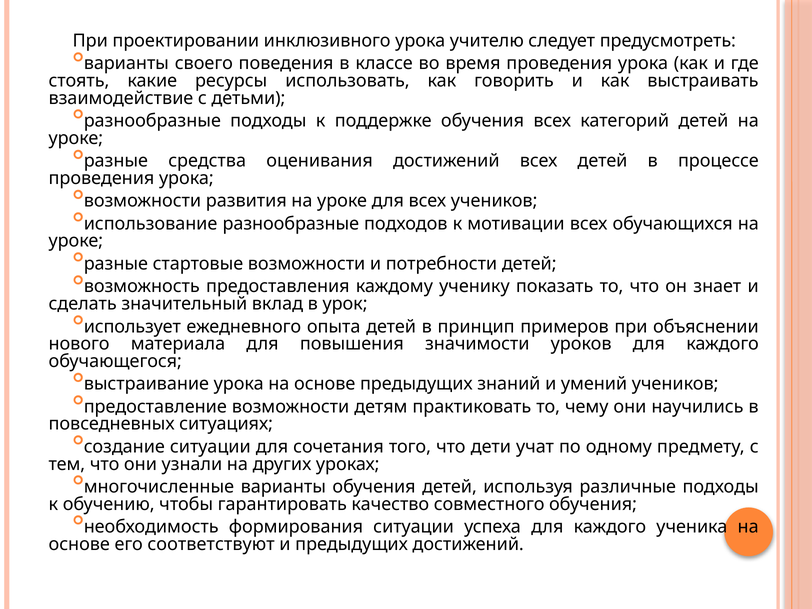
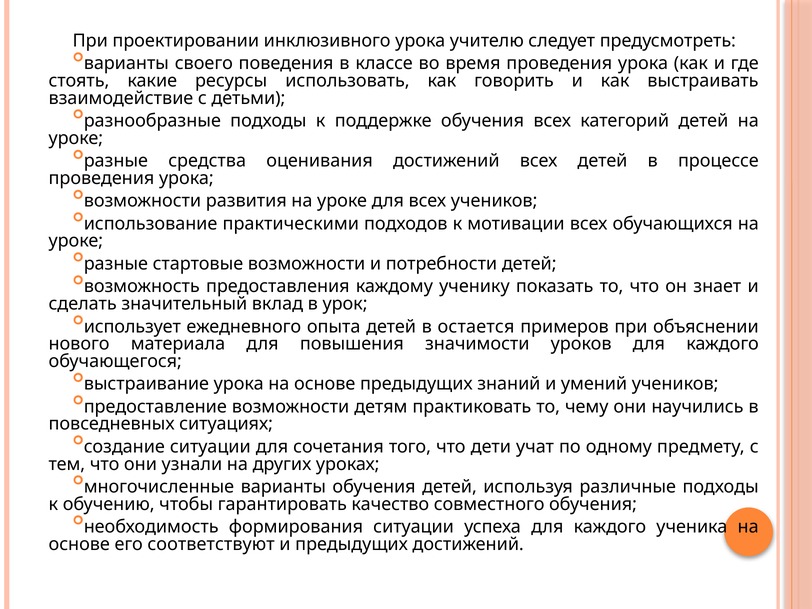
использование разнообразные: разнообразные -> практическими (291, 224)
принцип: принцип -> остается (476, 327)
